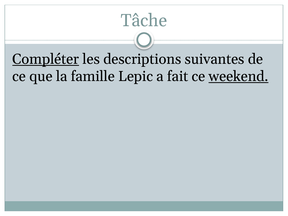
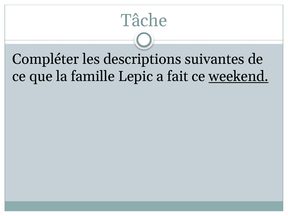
Compléter underline: present -> none (46, 59)
